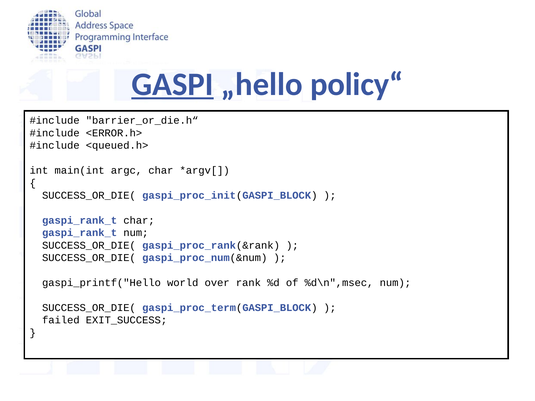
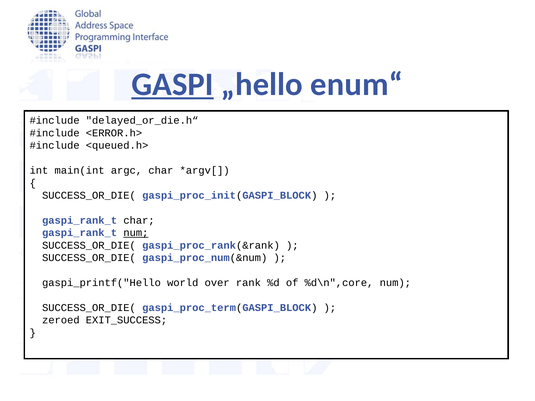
policy“: policy“ -> enum“ (357, 84)
barrier_or_die.h“: barrier_or_die.h“ -> delayed_or_die.h“ (142, 121)
num underline: none -> present (136, 233)
%d\n",msec: %d\n",msec -> %d\n",core (339, 283)
failed: failed -> zeroed (61, 320)
